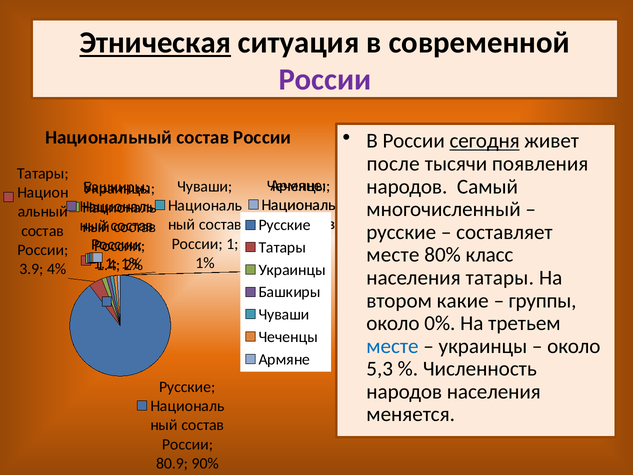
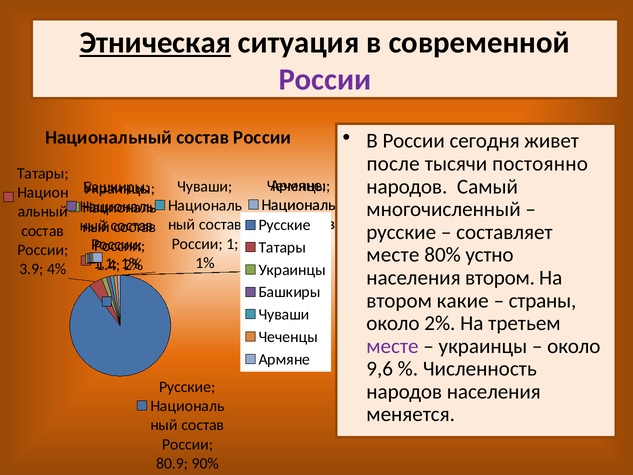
сегодня underline: present -> none (485, 141)
появления: появления -> постоянно (540, 164)
класс: класс -> устно (489, 255)
населения татары: татары -> втором (500, 278)
группы: группы -> страны (542, 300)
около 0%: 0% -> 2% (440, 323)
месте colour: blue -> purple (392, 346)
5,3: 5,3 -> 9,6 (380, 369)
